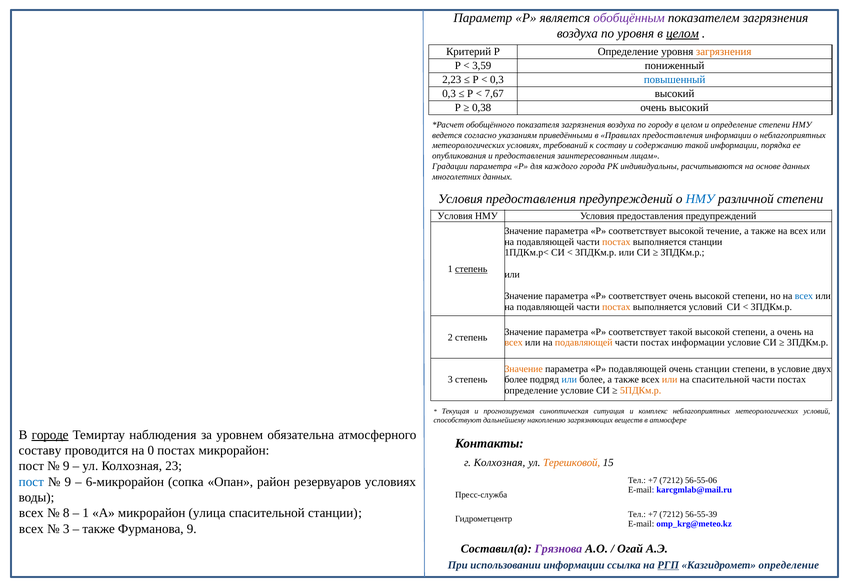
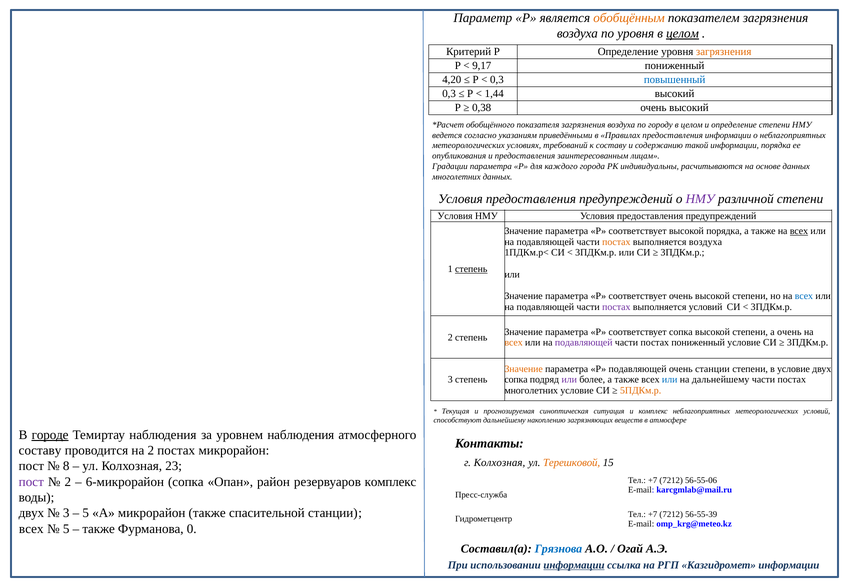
обобщённым colour: purple -> orange (629, 18)
3,59: 3,59 -> 9,17 (482, 66)
2,23: 2,23 -> 4,20 (452, 80)
7,67: 7,67 -> 1,44 (494, 94)
НМУ colour: blue -> purple (700, 199)
высокой течение: течение -> порядка (724, 231)
всех underline: none -> present (799, 231)
выполняется станции: станции -> воздуха (705, 242)
постах colour: orange -> purple (616, 307)
соответствует такой: такой -> сопка (681, 332)
подавляющей colour: orange -> purple (584, 343)
постах информации: информации -> пониженный (698, 343)
более: более -> сопка (516, 380)
или colour: blue -> purple (569, 380)
или colour: orange -> blue (670, 380)
на спасительной: спасительной -> дальнейшему (721, 380)
определение: определение -> многолетних (531, 391)
уровнем обязательна: обязательна -> наблюдения (301, 435)
на 0: 0 -> 2 (151, 451)
9: 9 -> 8 (66, 467)
пост colour: blue -> purple (31, 482)
9: 9 -> 2 (68, 482)
резервуаров условиях: условиях -> комплекс (391, 482)
всех: всех -> двух (31, 514)
8: 8 -> 3 (66, 514)
1: 1 -> 5 (86, 514)
микрорайон улица: улица -> также (207, 514)
3: 3 -> 5 (66, 529)
Фурманова 9: 9 -> 0 (192, 529)
Грязнова colour: purple -> blue (558, 550)
информации underline: none -> present (574, 566)
РГП underline: present -> none (668, 566)
Казгидромет определение: определение -> информации (789, 566)
